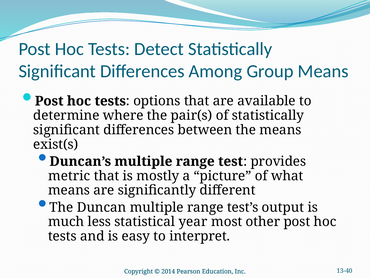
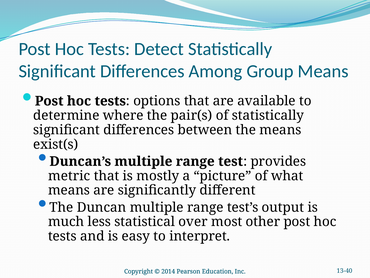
year: year -> over (193, 221)
